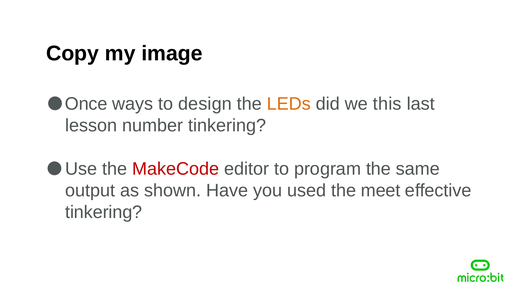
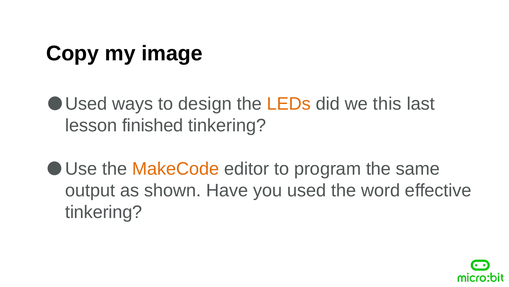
Once: Once -> Used (86, 104)
number: number -> finished (153, 125)
MakeCode colour: red -> orange (176, 168)
meet: meet -> word (381, 190)
